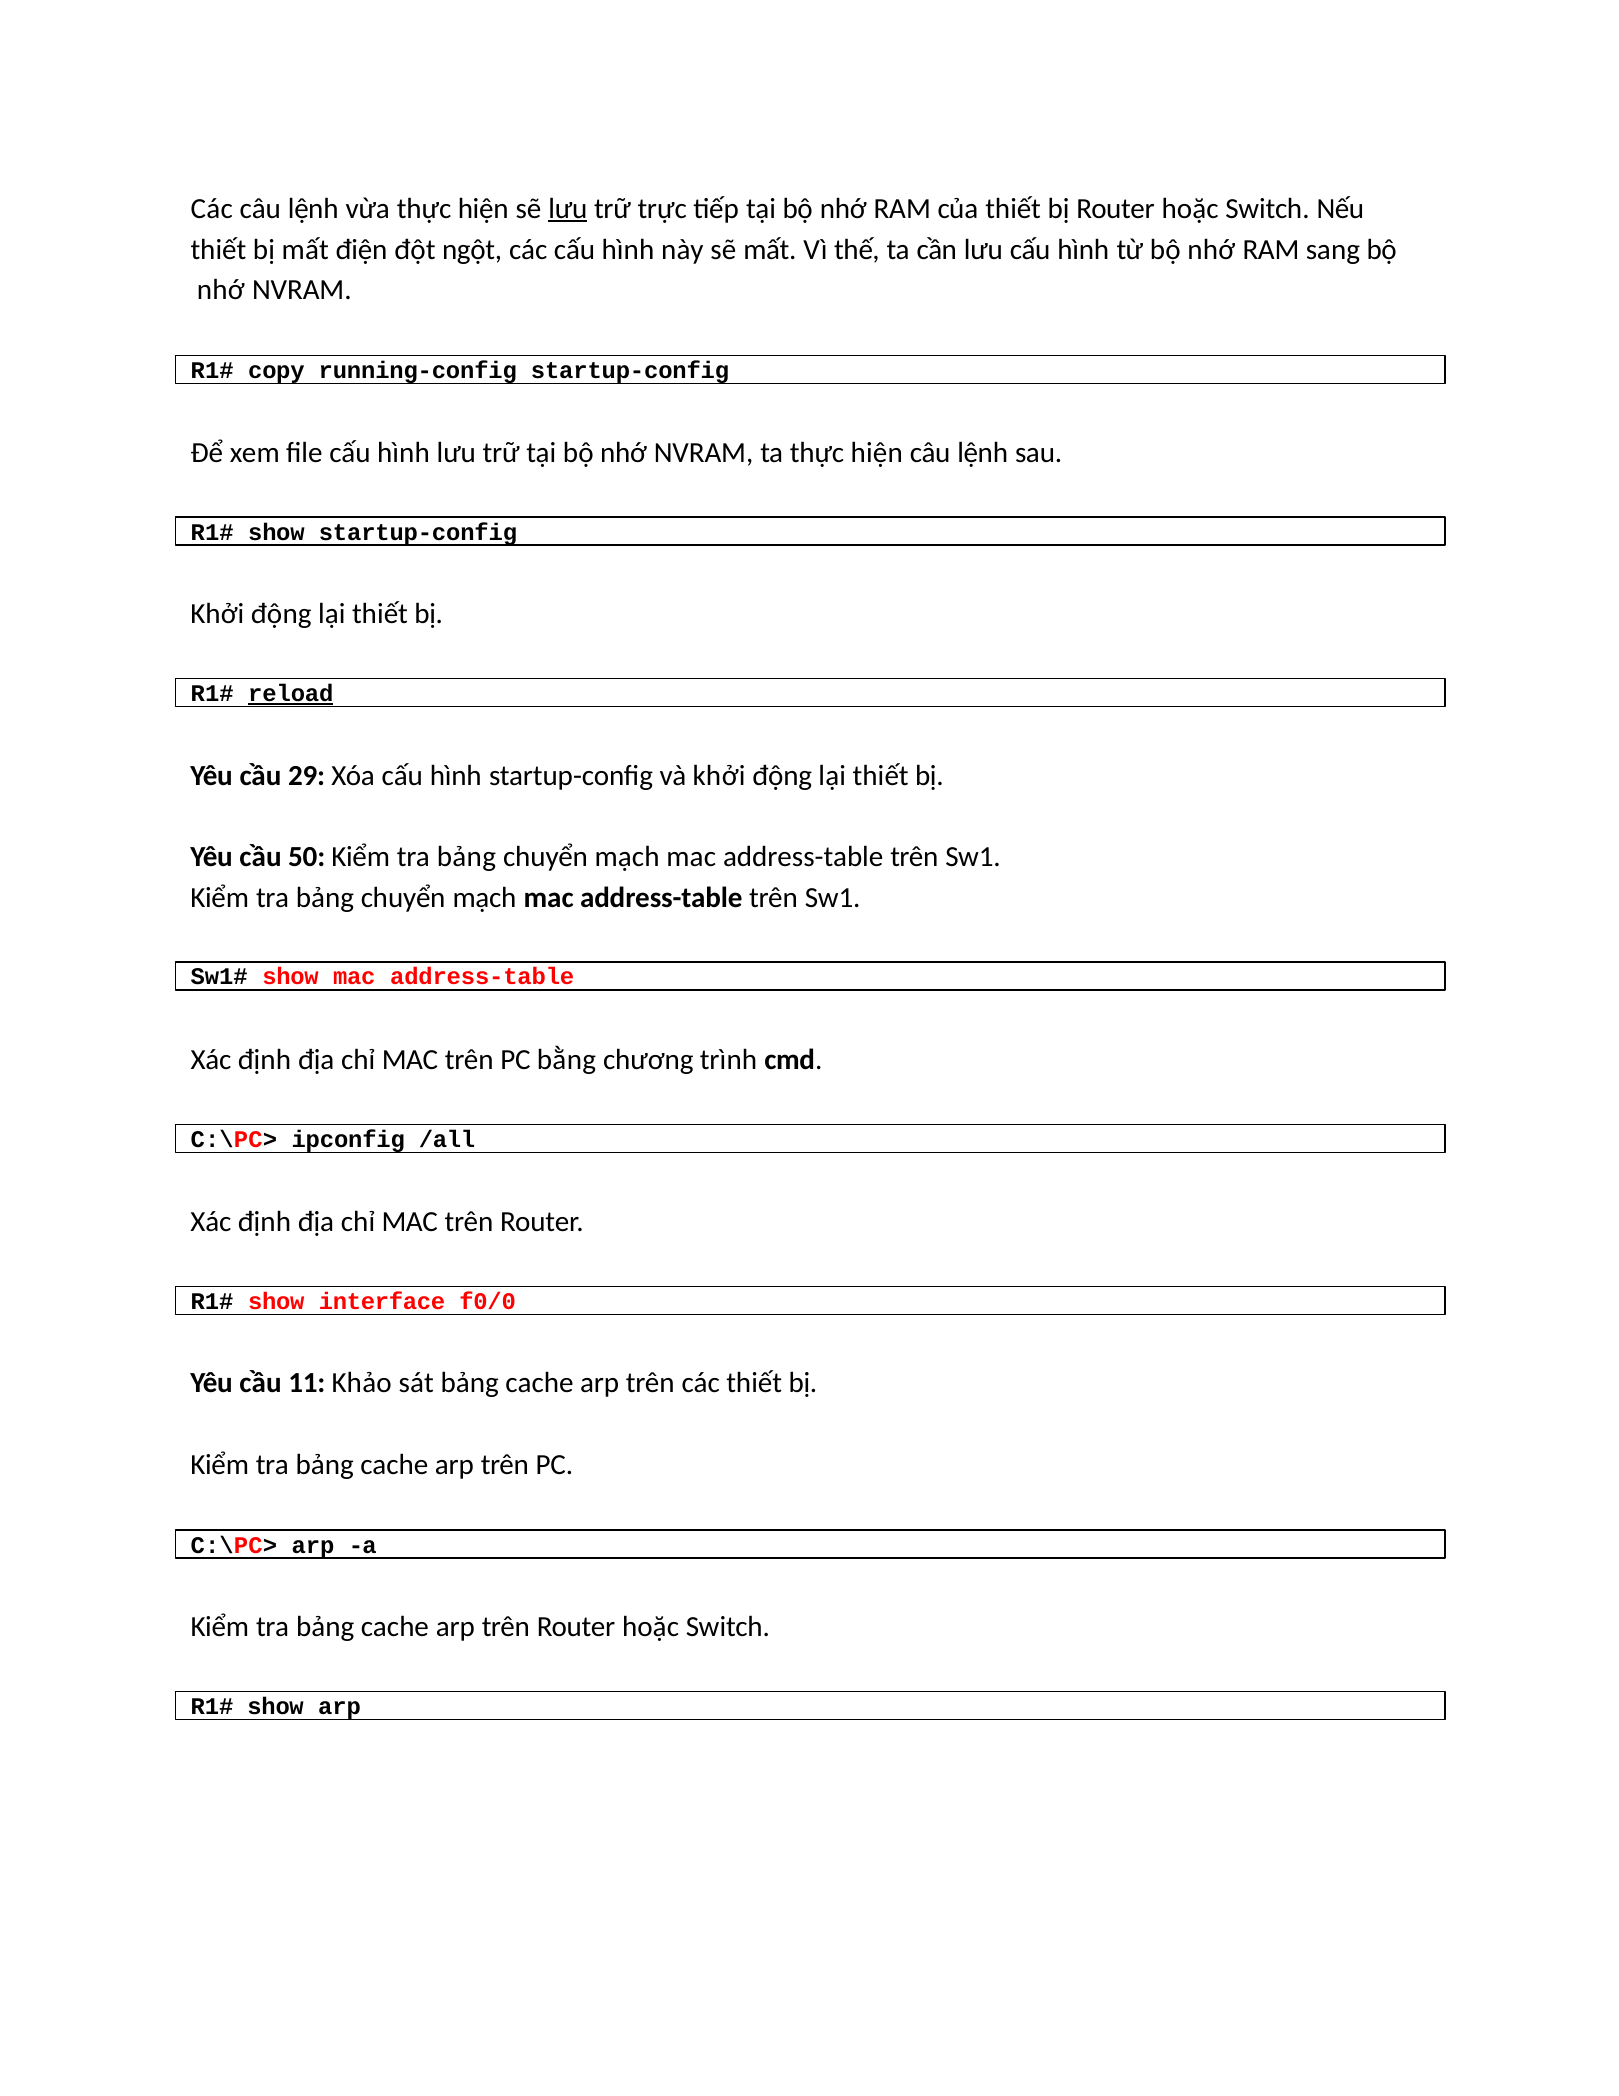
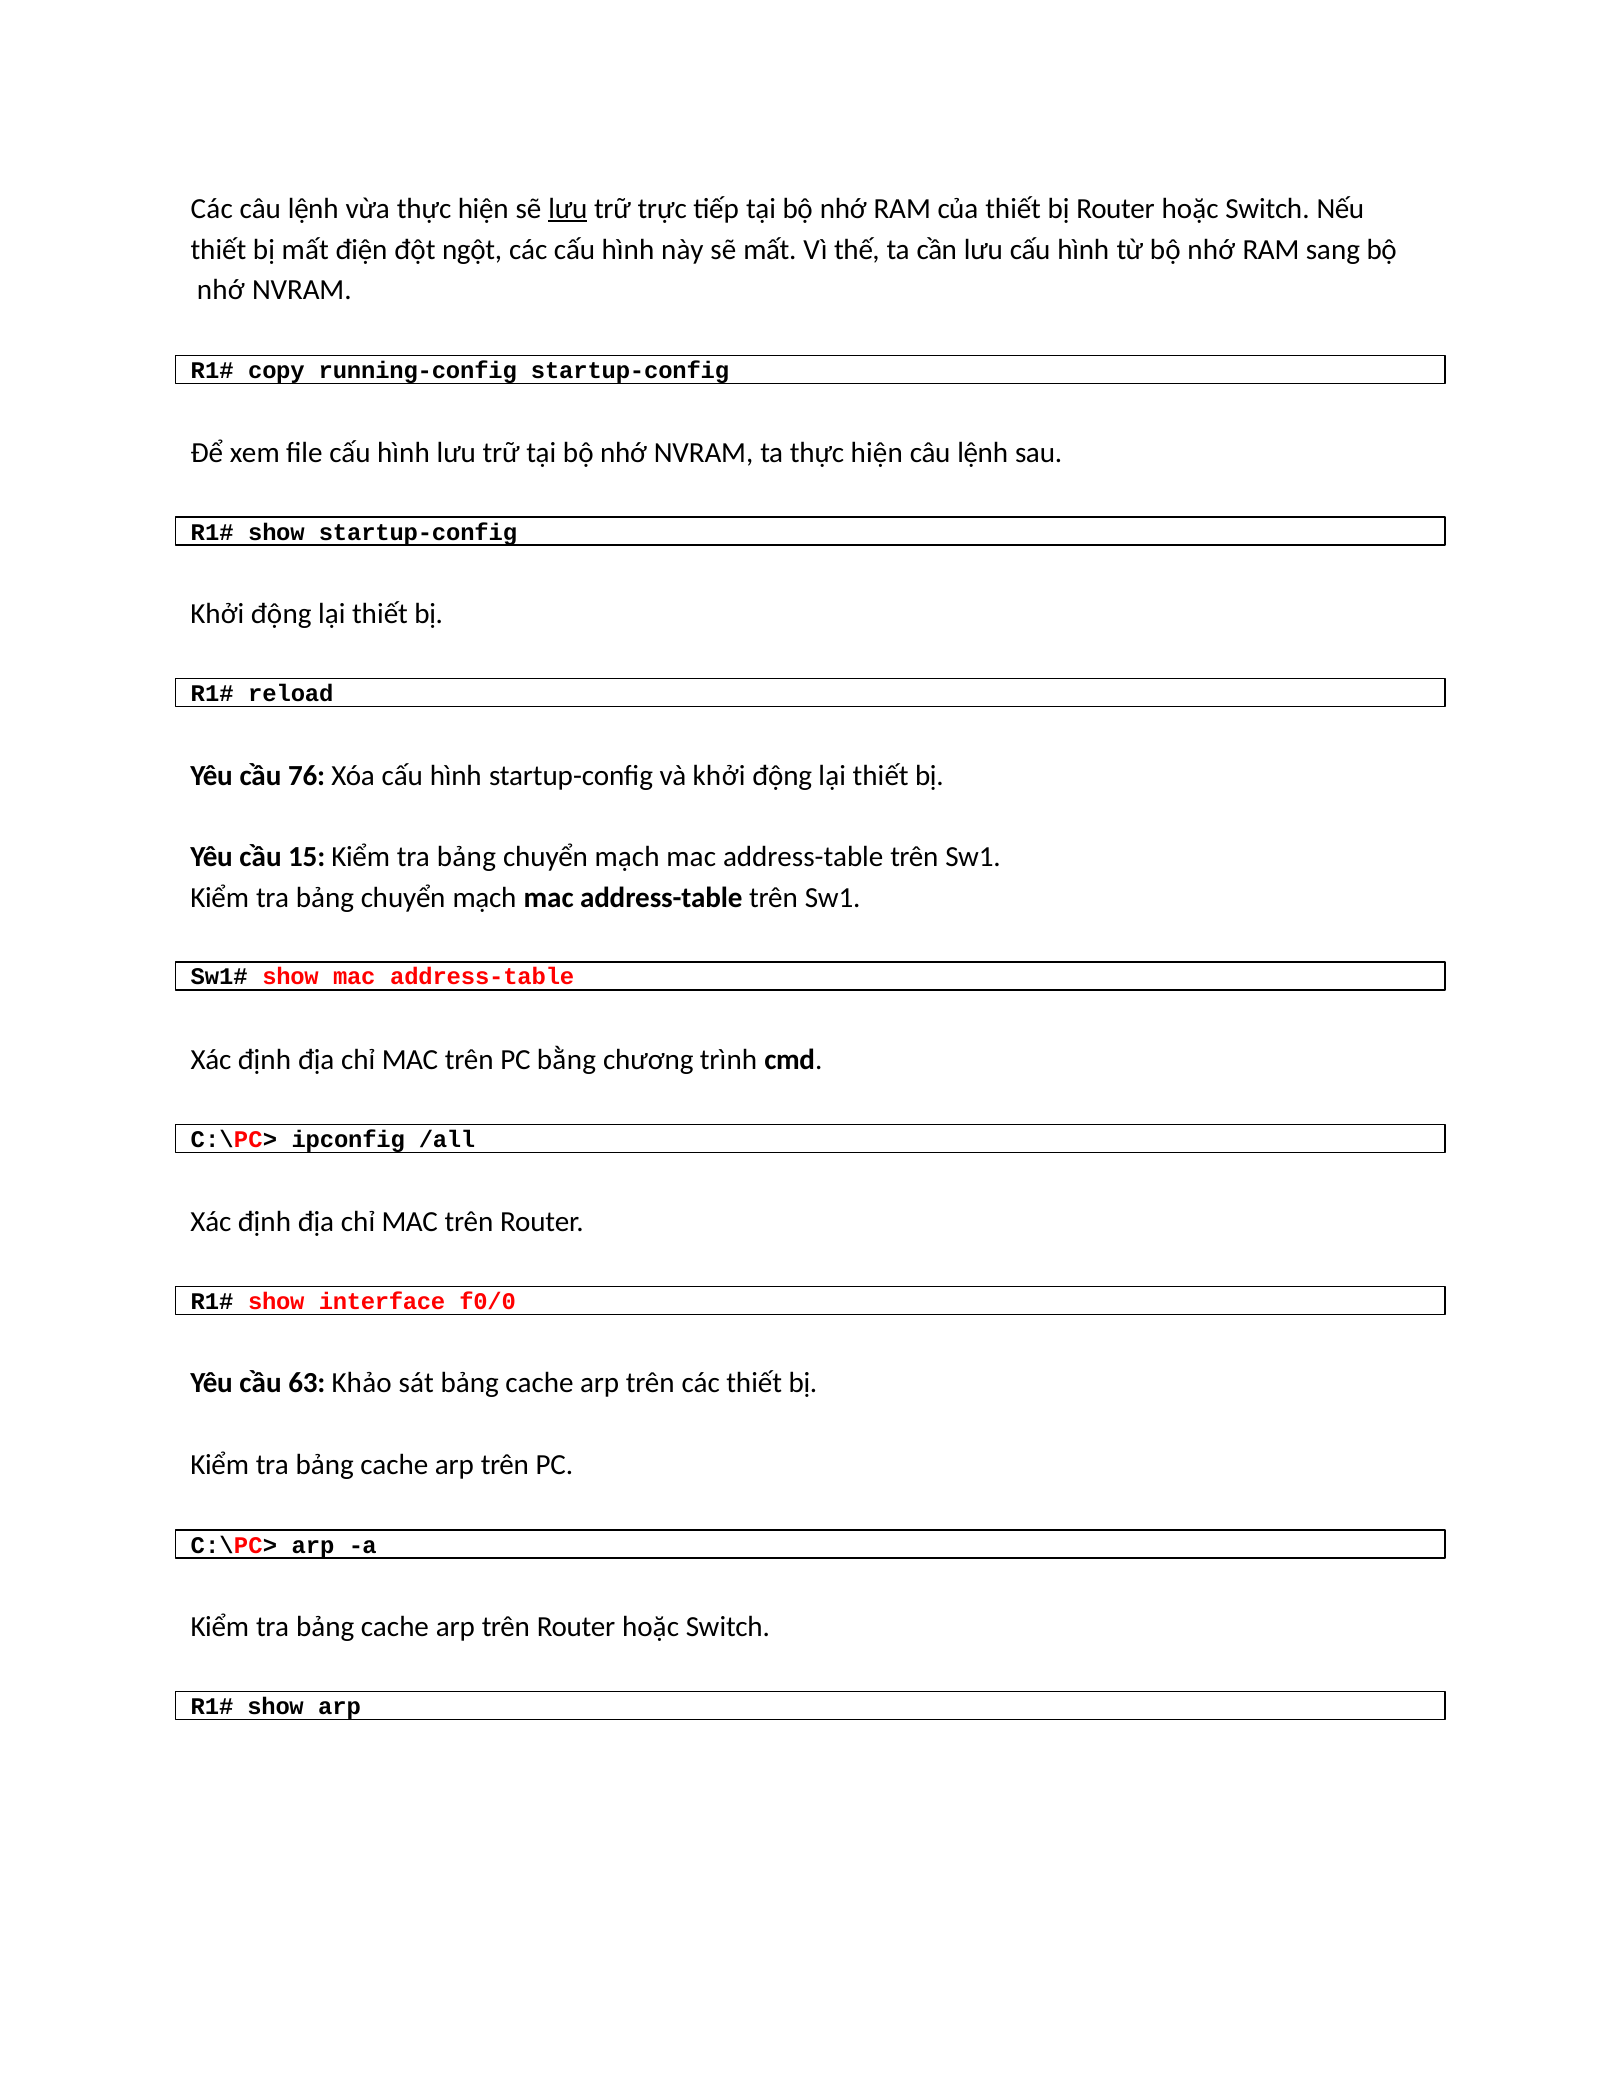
reload underline: present -> none (291, 693)
29: 29 -> 76 (307, 775)
50: 50 -> 15 (307, 857)
11: 11 -> 63 (307, 1383)
